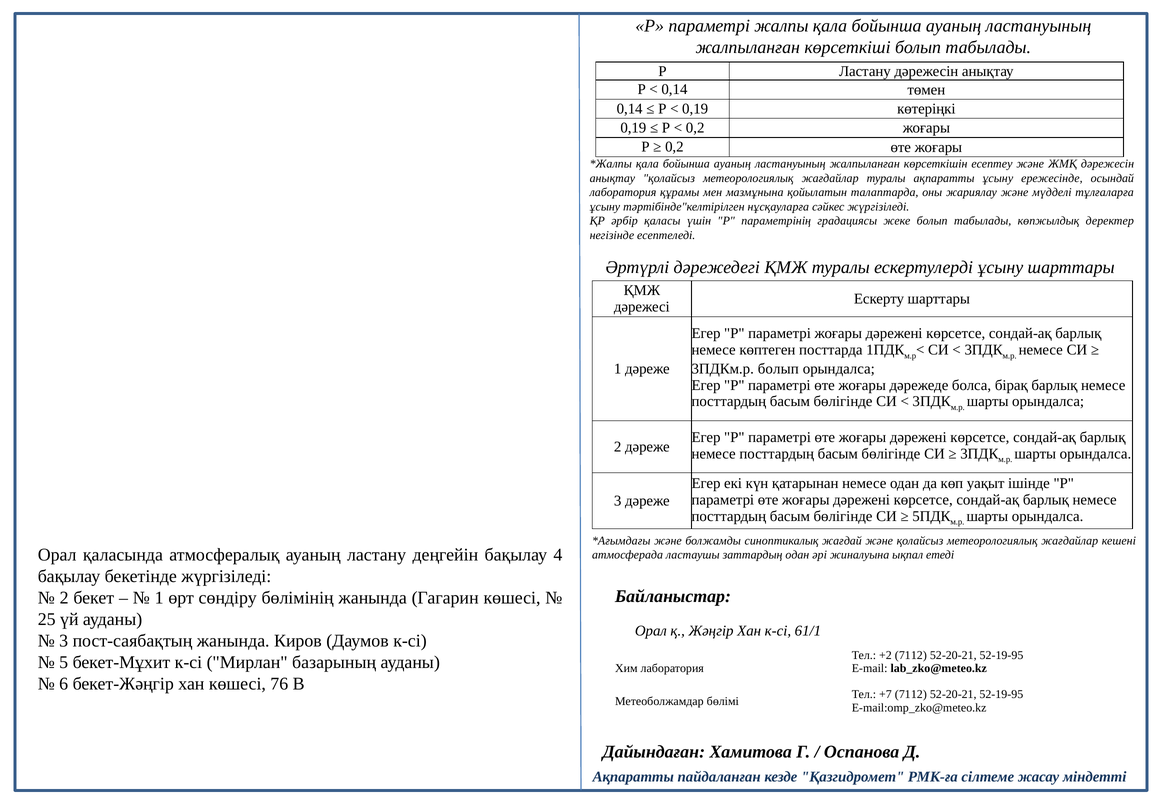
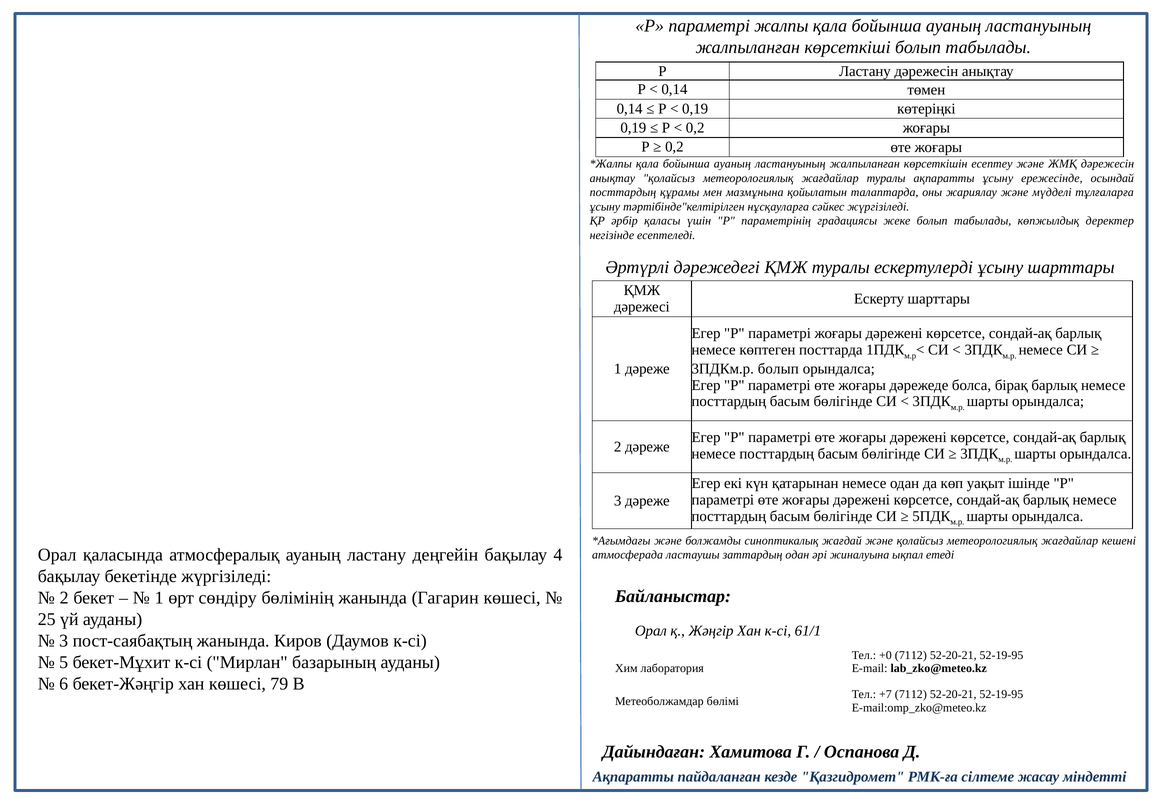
лаборатория: лаборатория -> посттардың (623, 193)
+2: +2 -> +0 (885, 656)
76: 76 -> 79 (279, 684)
